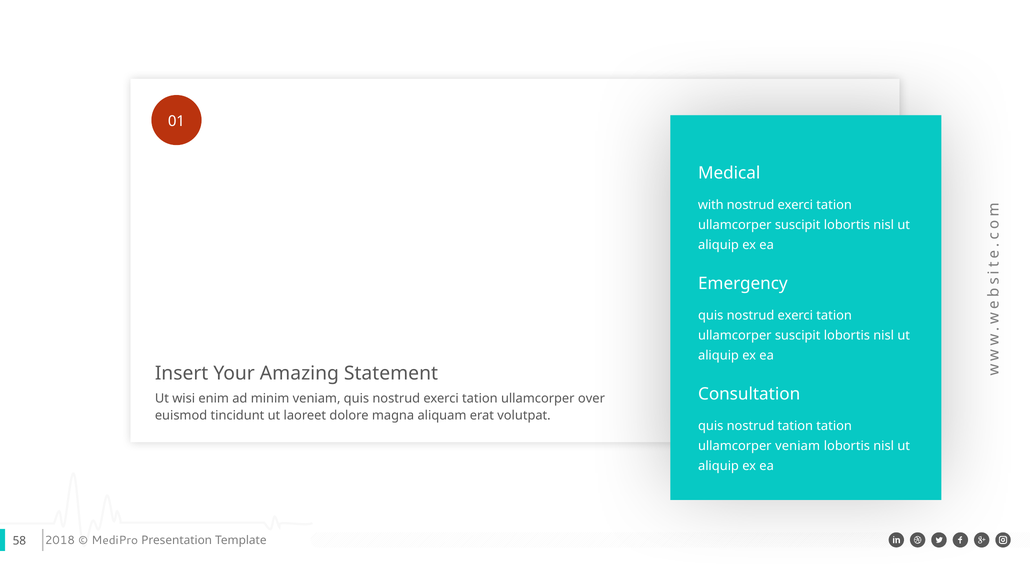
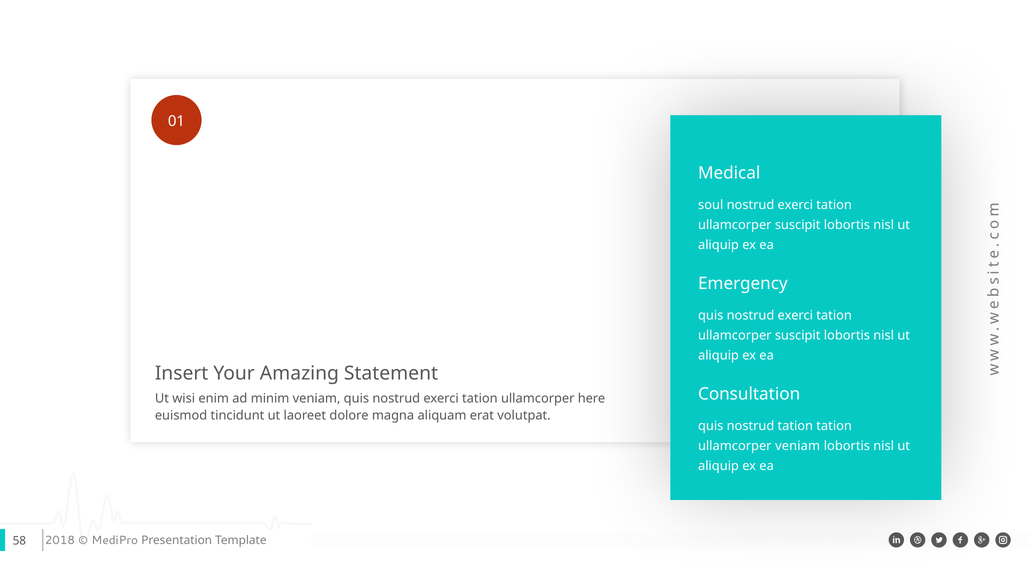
with: with -> soul (711, 205)
over: over -> here (592, 399)
